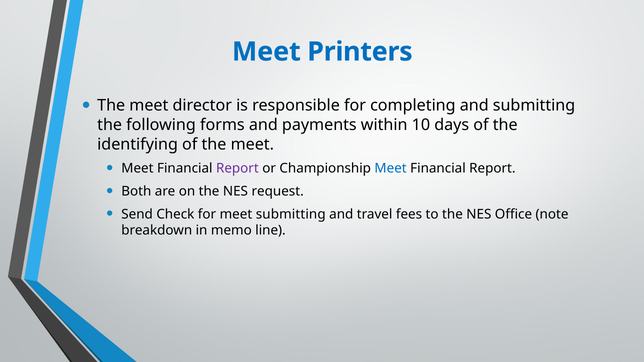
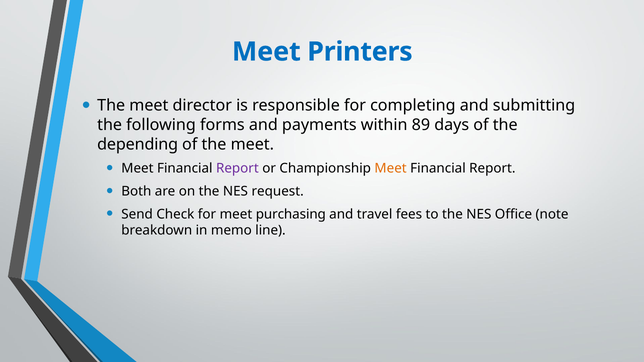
10: 10 -> 89 (421, 125)
identifying: identifying -> depending (138, 144)
Meet colour: blue -> orange (391, 169)
meet submitting: submitting -> purchasing (291, 214)
